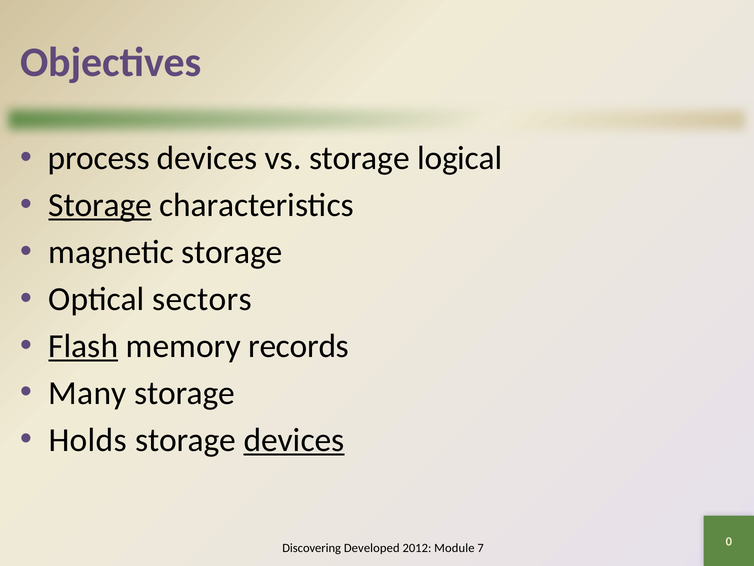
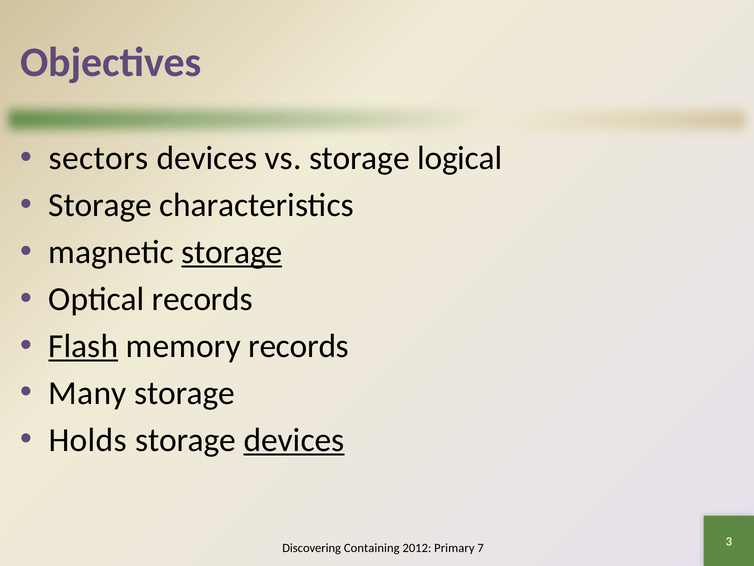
process: process -> sectors (98, 158)
Storage underline: present -> none (100, 205)
storage underline: none -> present (232, 252)
Optical sectors: sectors -> records (202, 299)
Developed: Developed -> Containing (372, 547)
Module: Module -> Primary (454, 547)
0: 0 -> 3 (729, 541)
